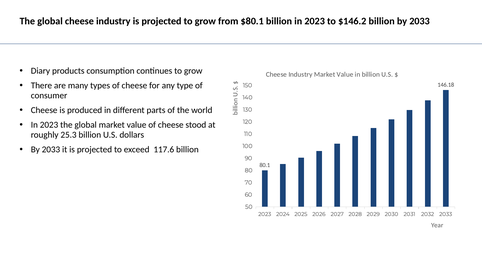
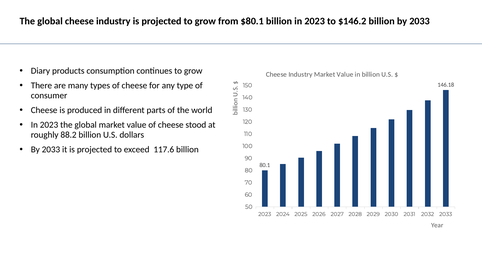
25.3: 25.3 -> 88.2 (69, 135)
